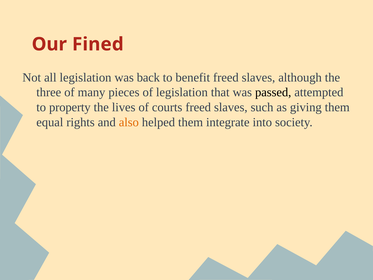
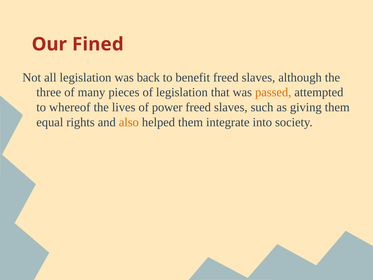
passed colour: black -> orange (273, 92)
property: property -> whereof (70, 107)
courts: courts -> power (167, 107)
